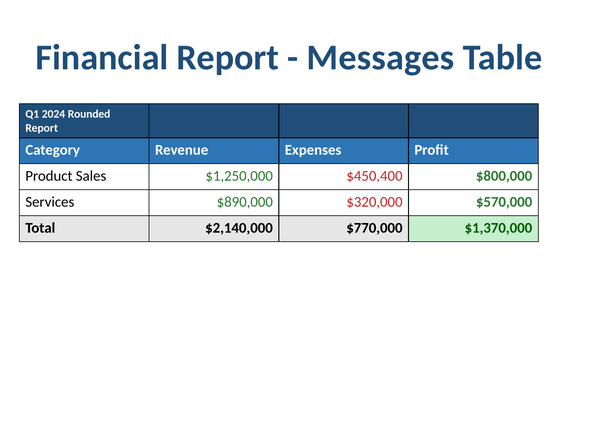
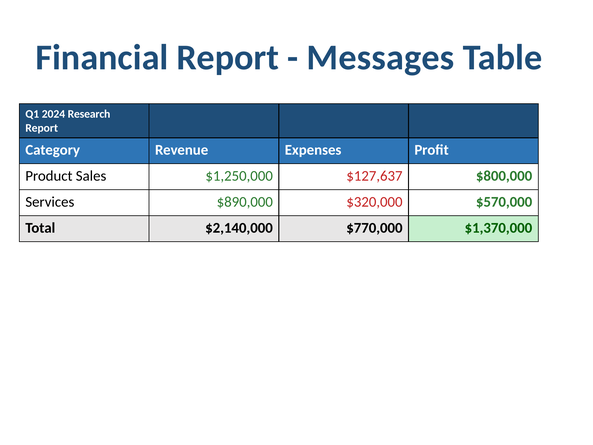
Rounded: Rounded -> Research (89, 114)
$450,400: $450,400 -> $127,637 (374, 176)
